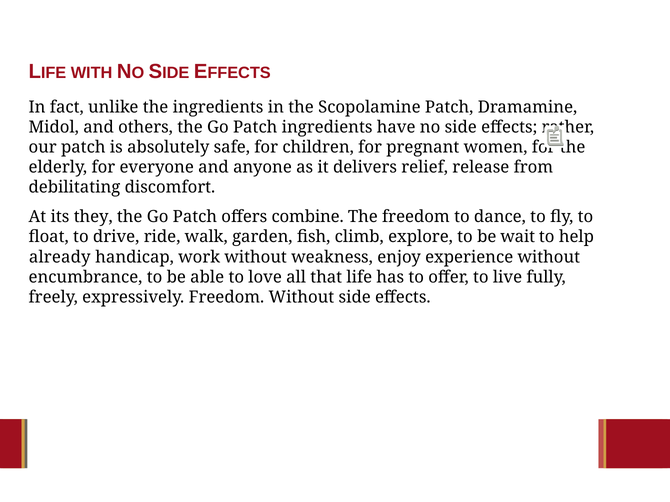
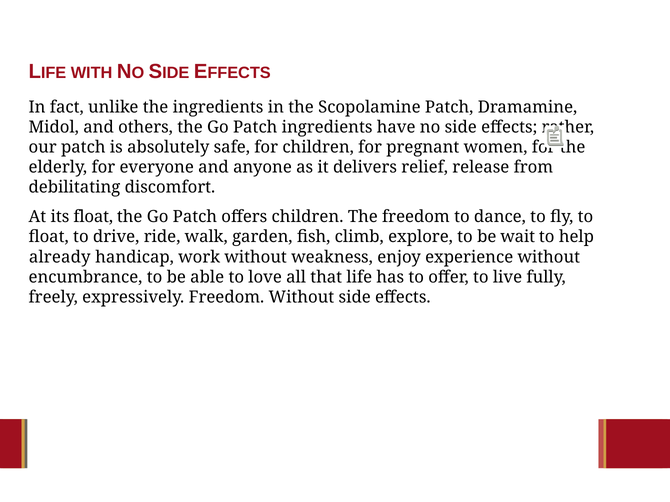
its they: they -> float (93, 217)
offers combine: combine -> children (308, 217)
